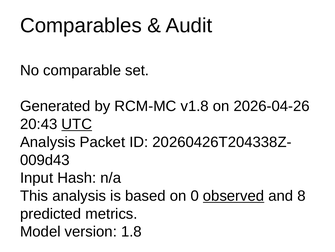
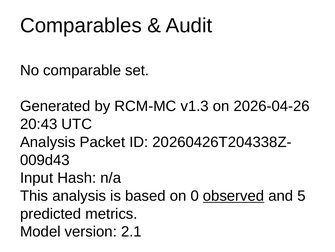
v1.8: v1.8 -> v1.3 (195, 106)
UTC underline: present -> none (77, 124)
8: 8 -> 5 (302, 195)
1.8: 1.8 -> 2.1 (131, 231)
